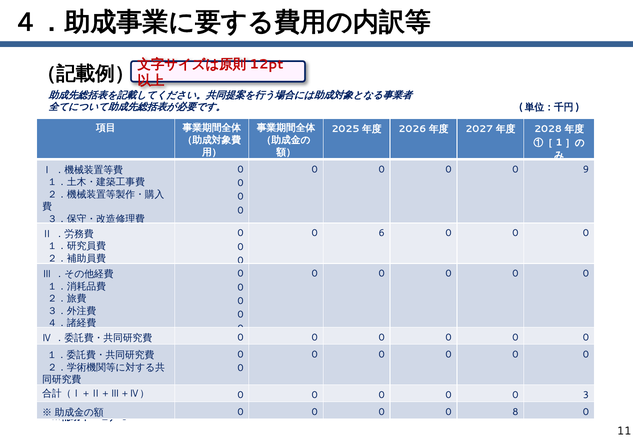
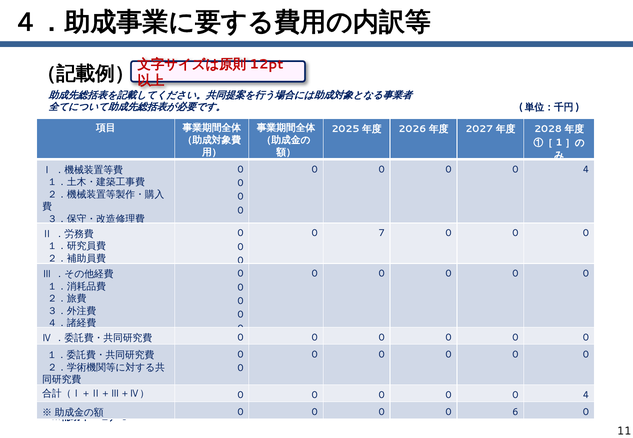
9: 9 -> 4 (586, 169)
6: 6 -> 7 (382, 233)
3: 3 -> 4 (586, 395)
8: 8 -> 6 (515, 412)
